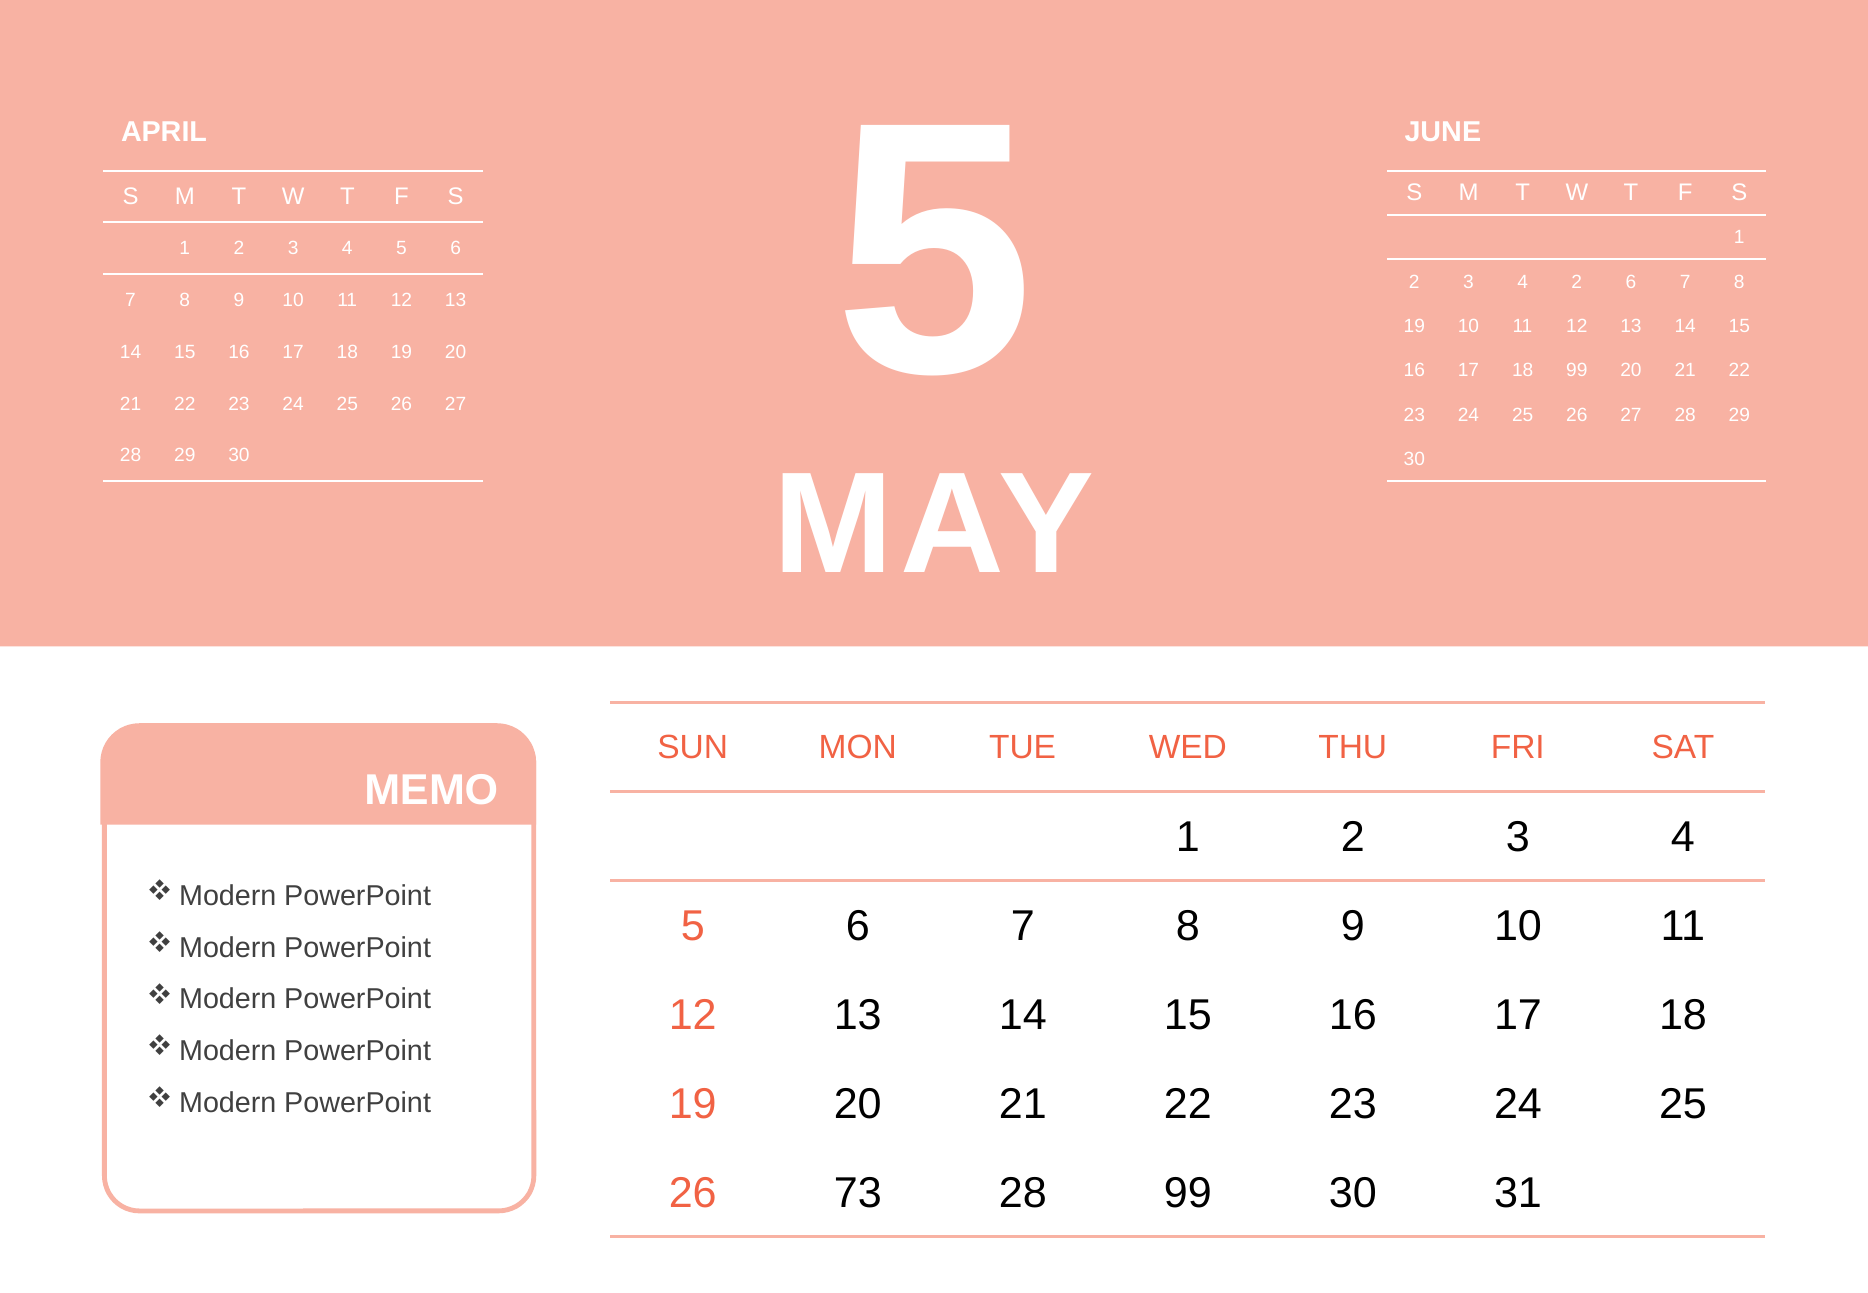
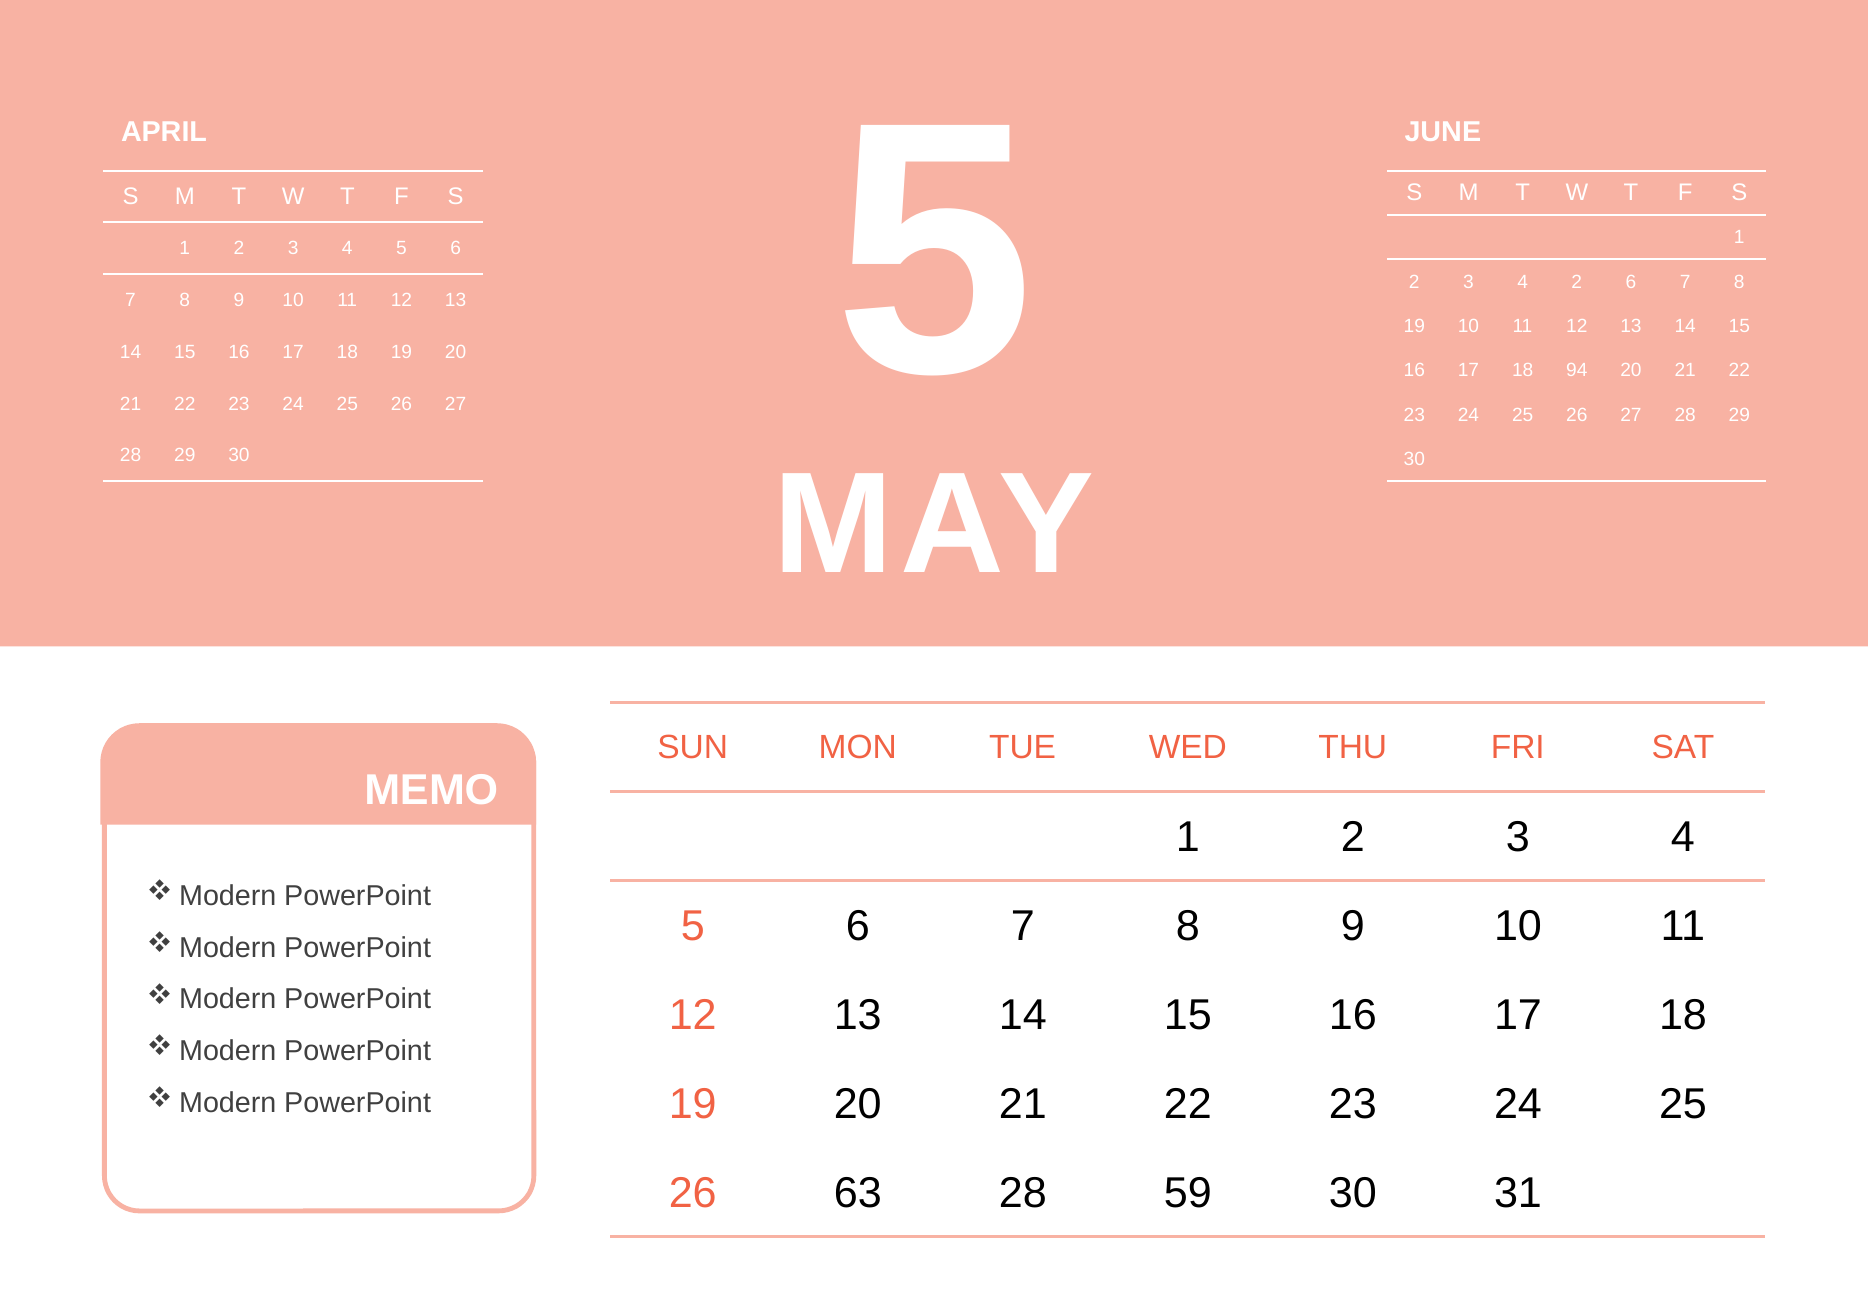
18 99: 99 -> 94 (1577, 370)
73: 73 -> 63 (858, 1193)
28 99: 99 -> 59 (1188, 1193)
